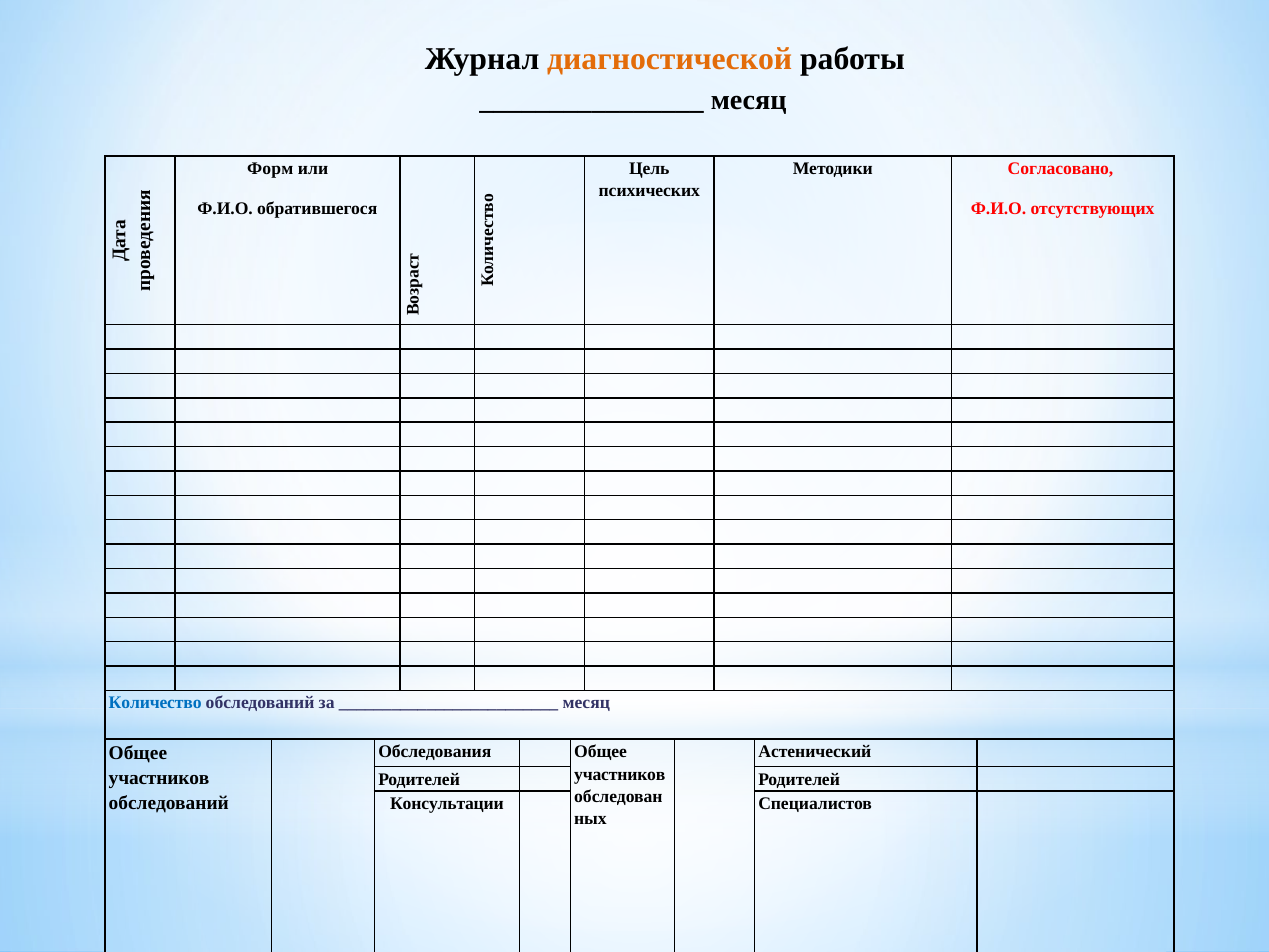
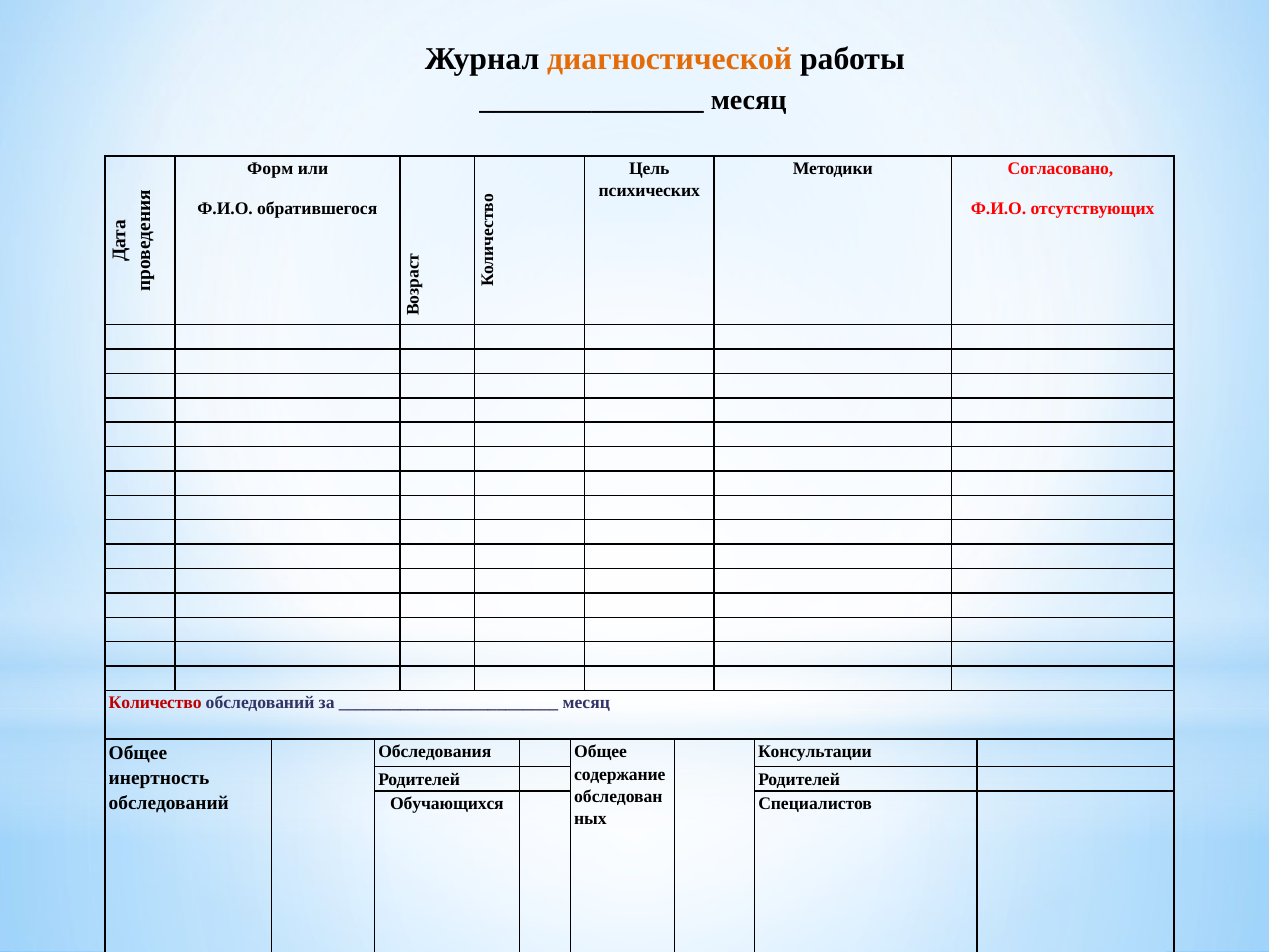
Количество colour: blue -> red (155, 703)
Астенический: Астенический -> Консультации (815, 752)
участников: участников -> содержание (620, 774)
участников: участников -> инертность (159, 778)
Консультации: Консультации -> Обучающихся (447, 804)
